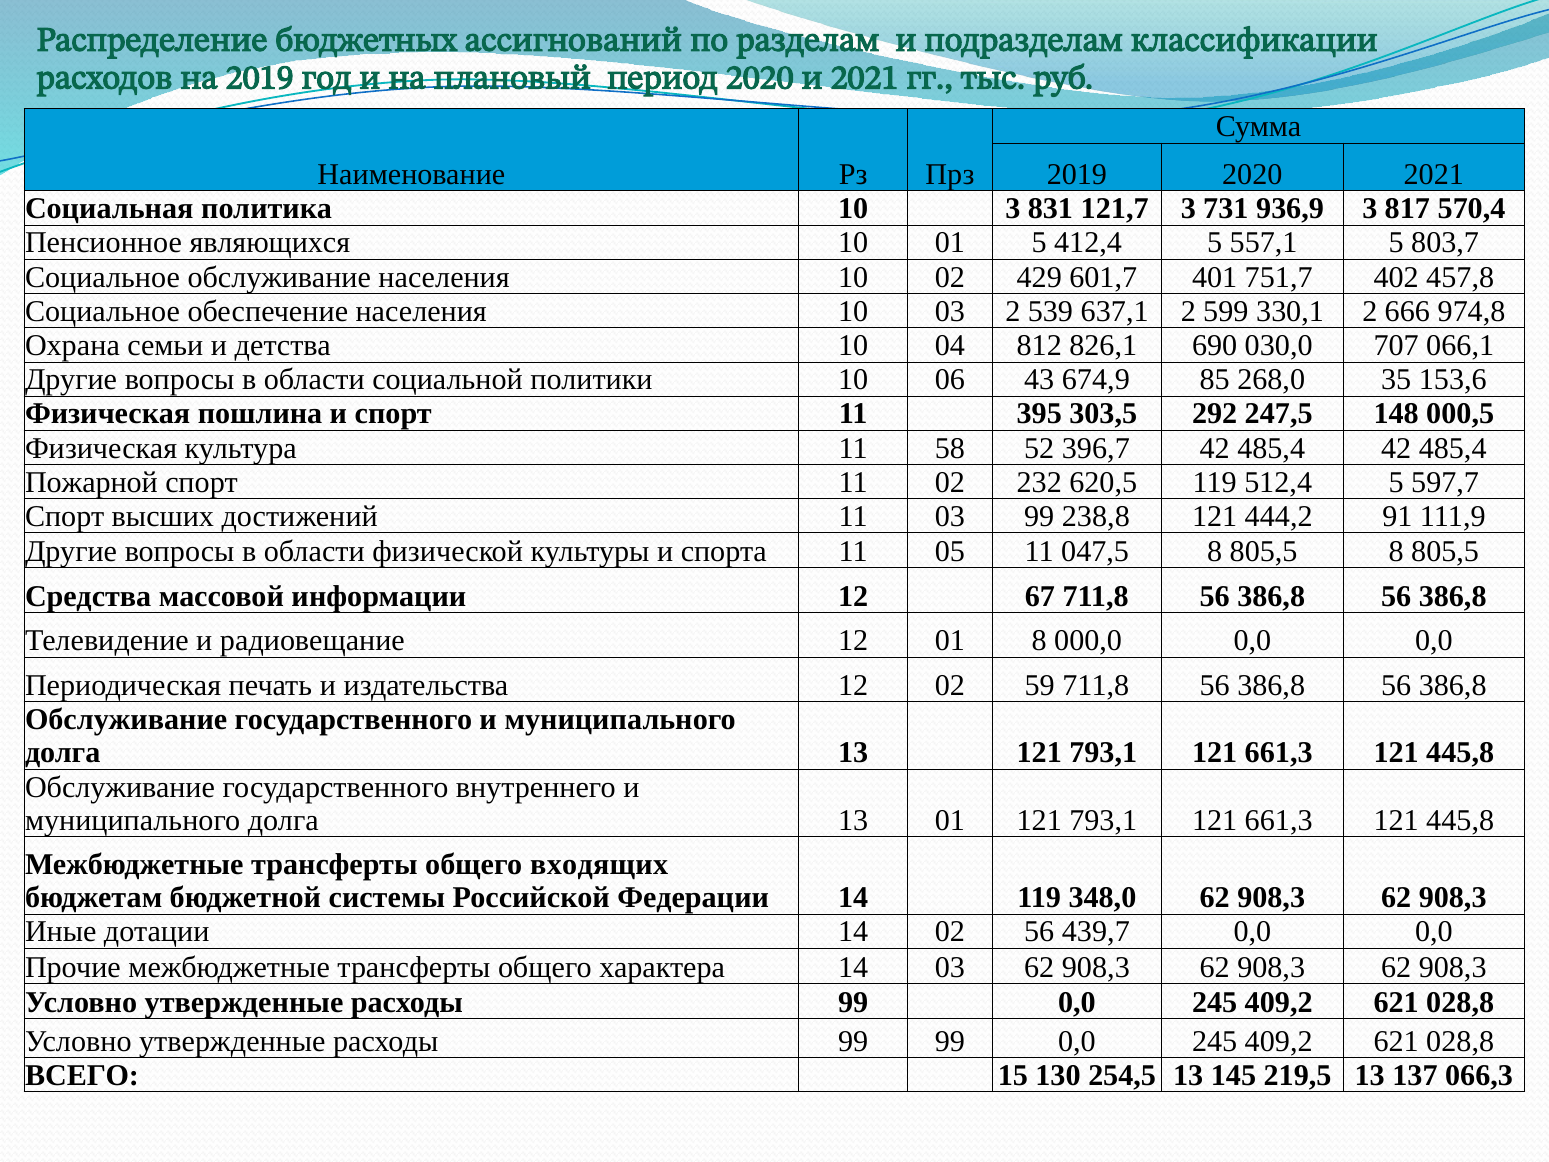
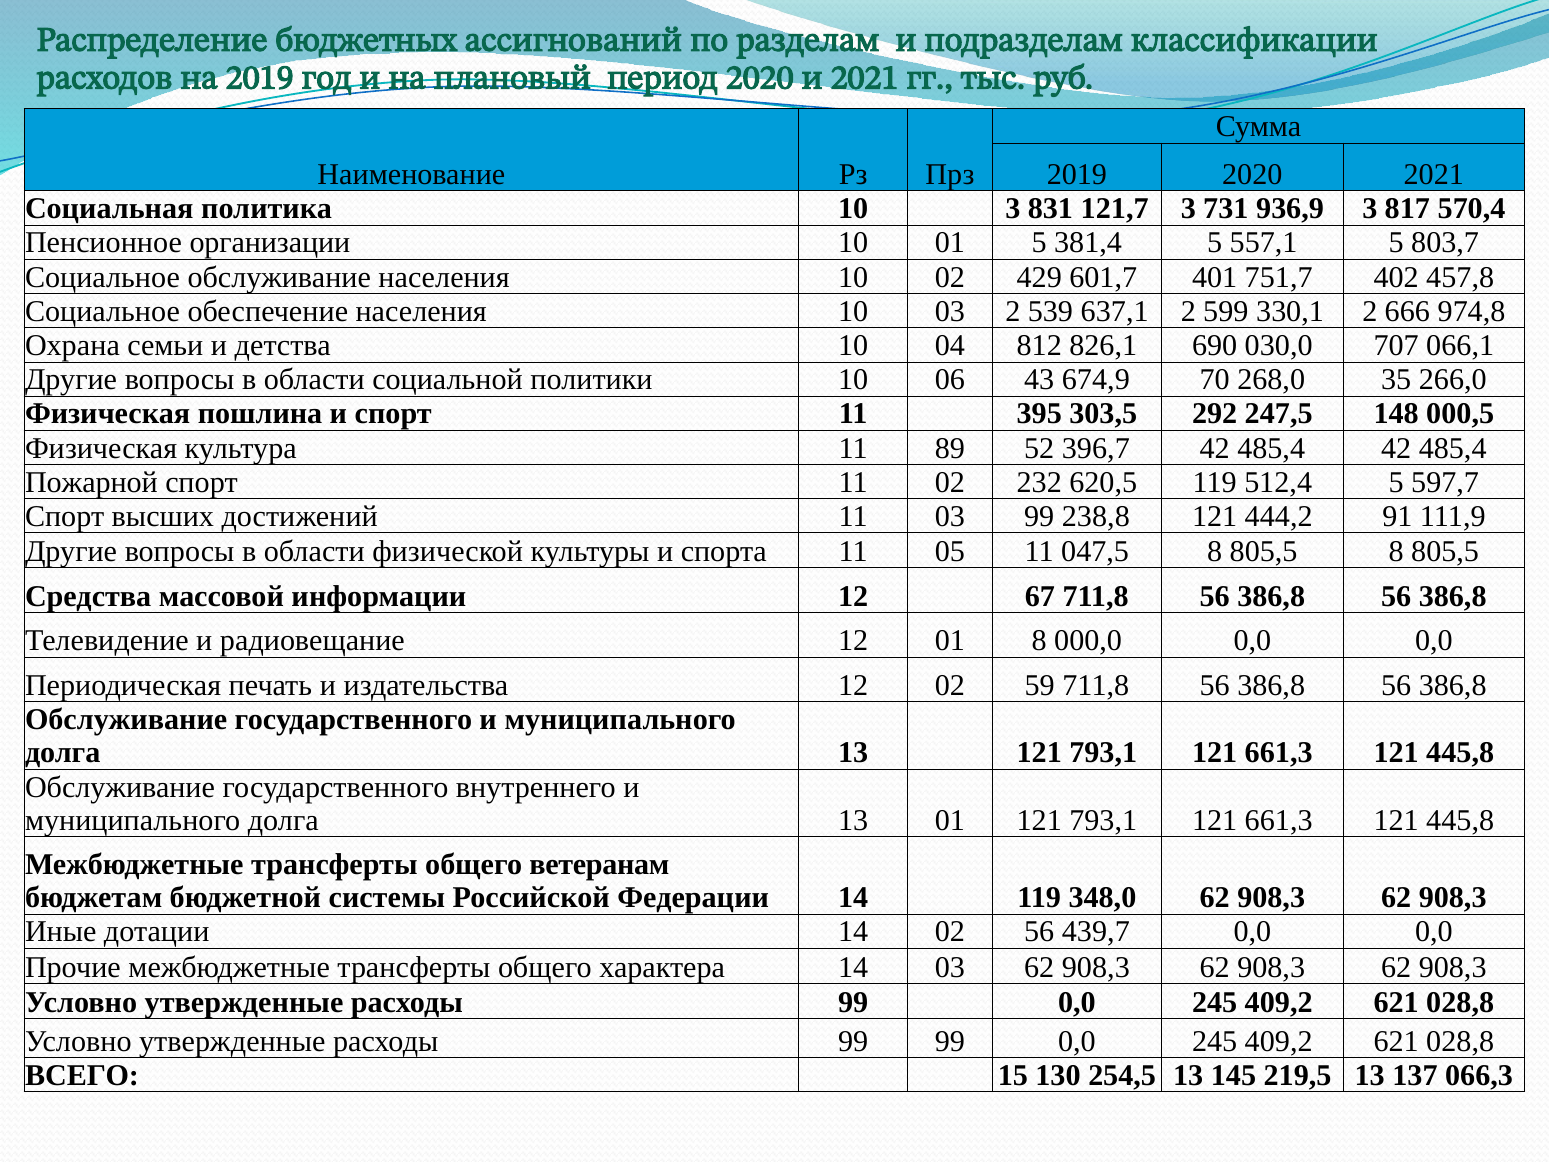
являющихся: являющихся -> организации (270, 243)
412,4: 412,4 -> 381,4 (1088, 243)
85: 85 -> 70 (1215, 380)
153,6: 153,6 -> 266,0 (1453, 380)
58: 58 -> 89 (950, 448)
входящих: входящих -> ветеранам (599, 864)
